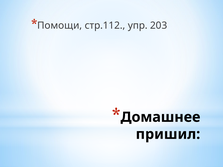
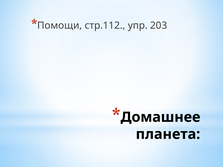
пришил: пришил -> планета (168, 134)
